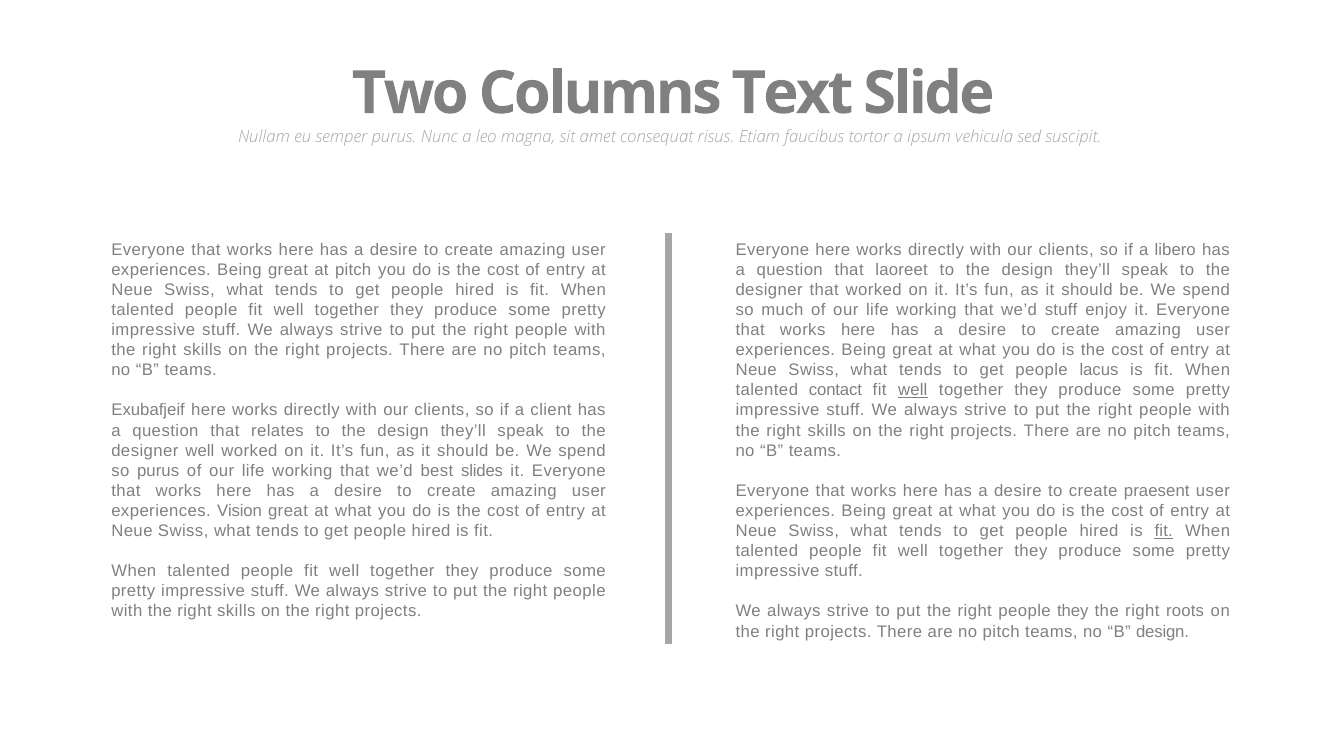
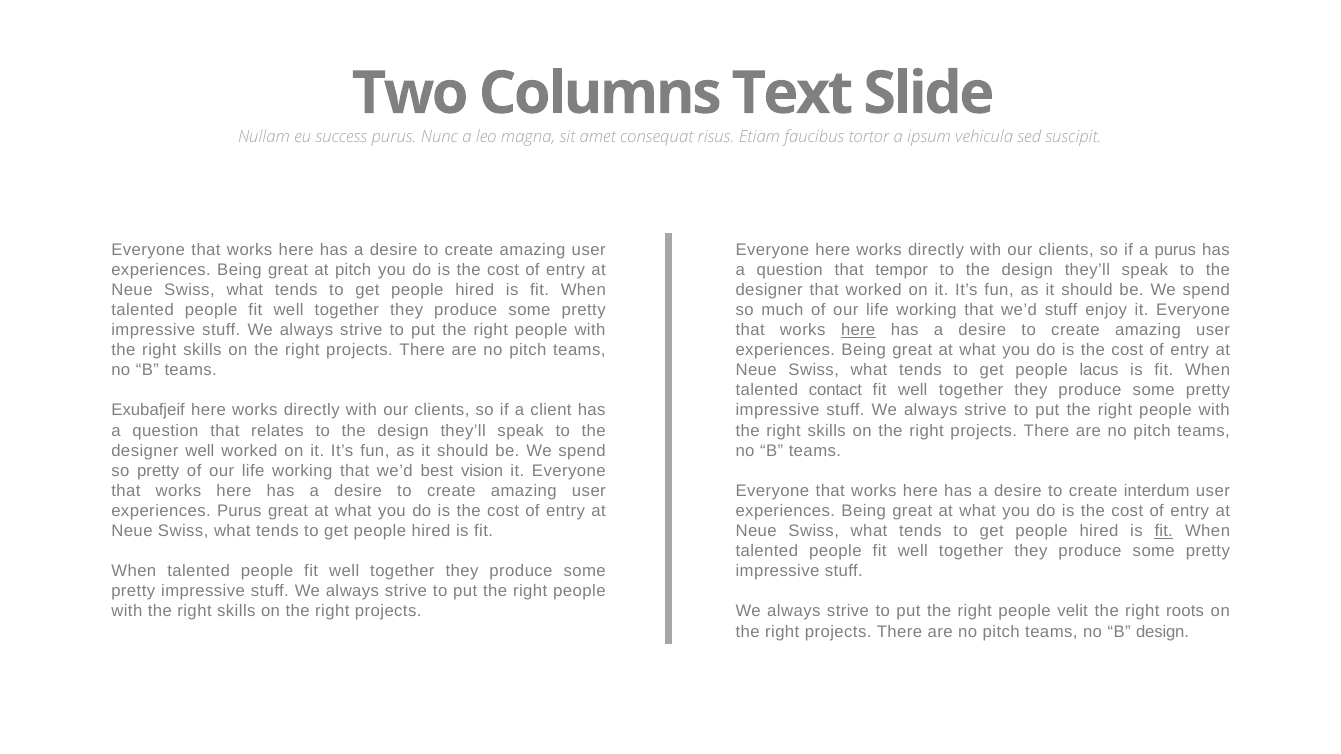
semper: semper -> success (341, 137)
a libero: libero -> purus (1175, 250)
laoreet: laoreet -> tempor (902, 270)
here underline: none -> present (858, 330)
well underline: present -> none (913, 390)
so purus: purus -> pretty (158, 471)
slides: slides -> vision (482, 471)
praesent: praesent -> interdum (1157, 491)
experiences Vision: Vision -> Purus (239, 511)
people they: they -> velit (1073, 612)
